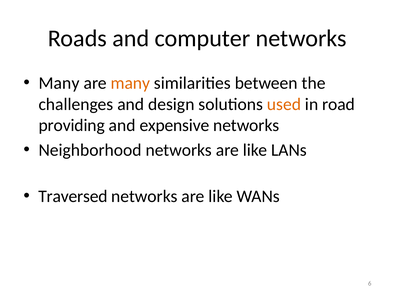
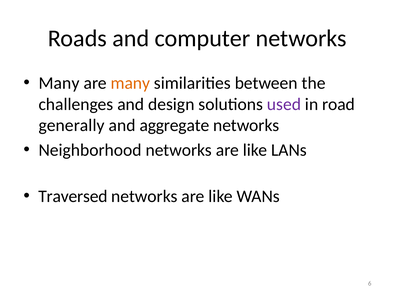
used colour: orange -> purple (284, 104)
providing: providing -> generally (72, 125)
expensive: expensive -> aggregate (174, 125)
